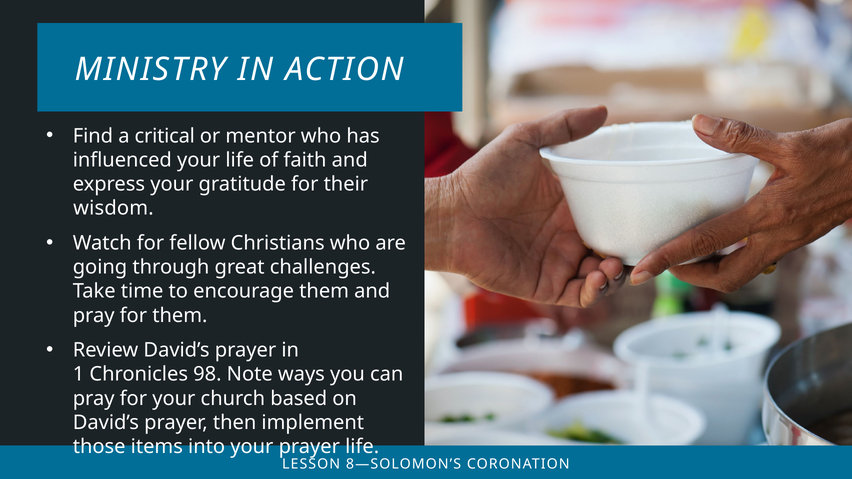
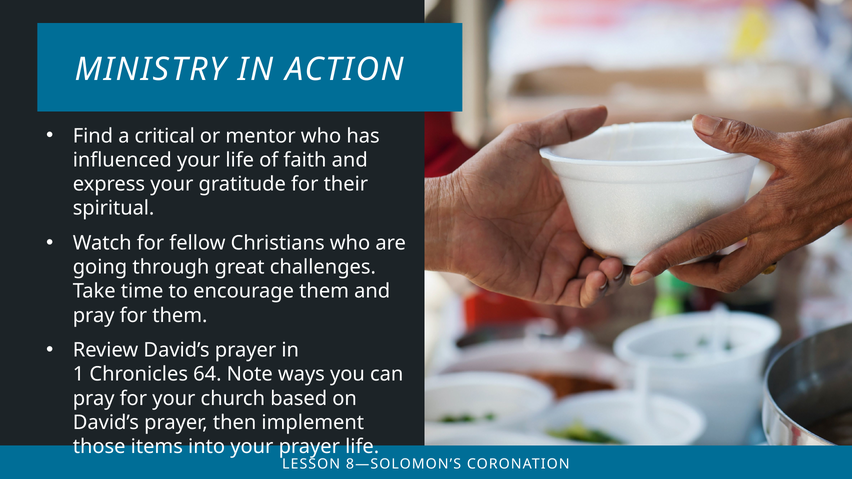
wisdom: wisdom -> spiritual (114, 208)
98: 98 -> 64 (207, 374)
